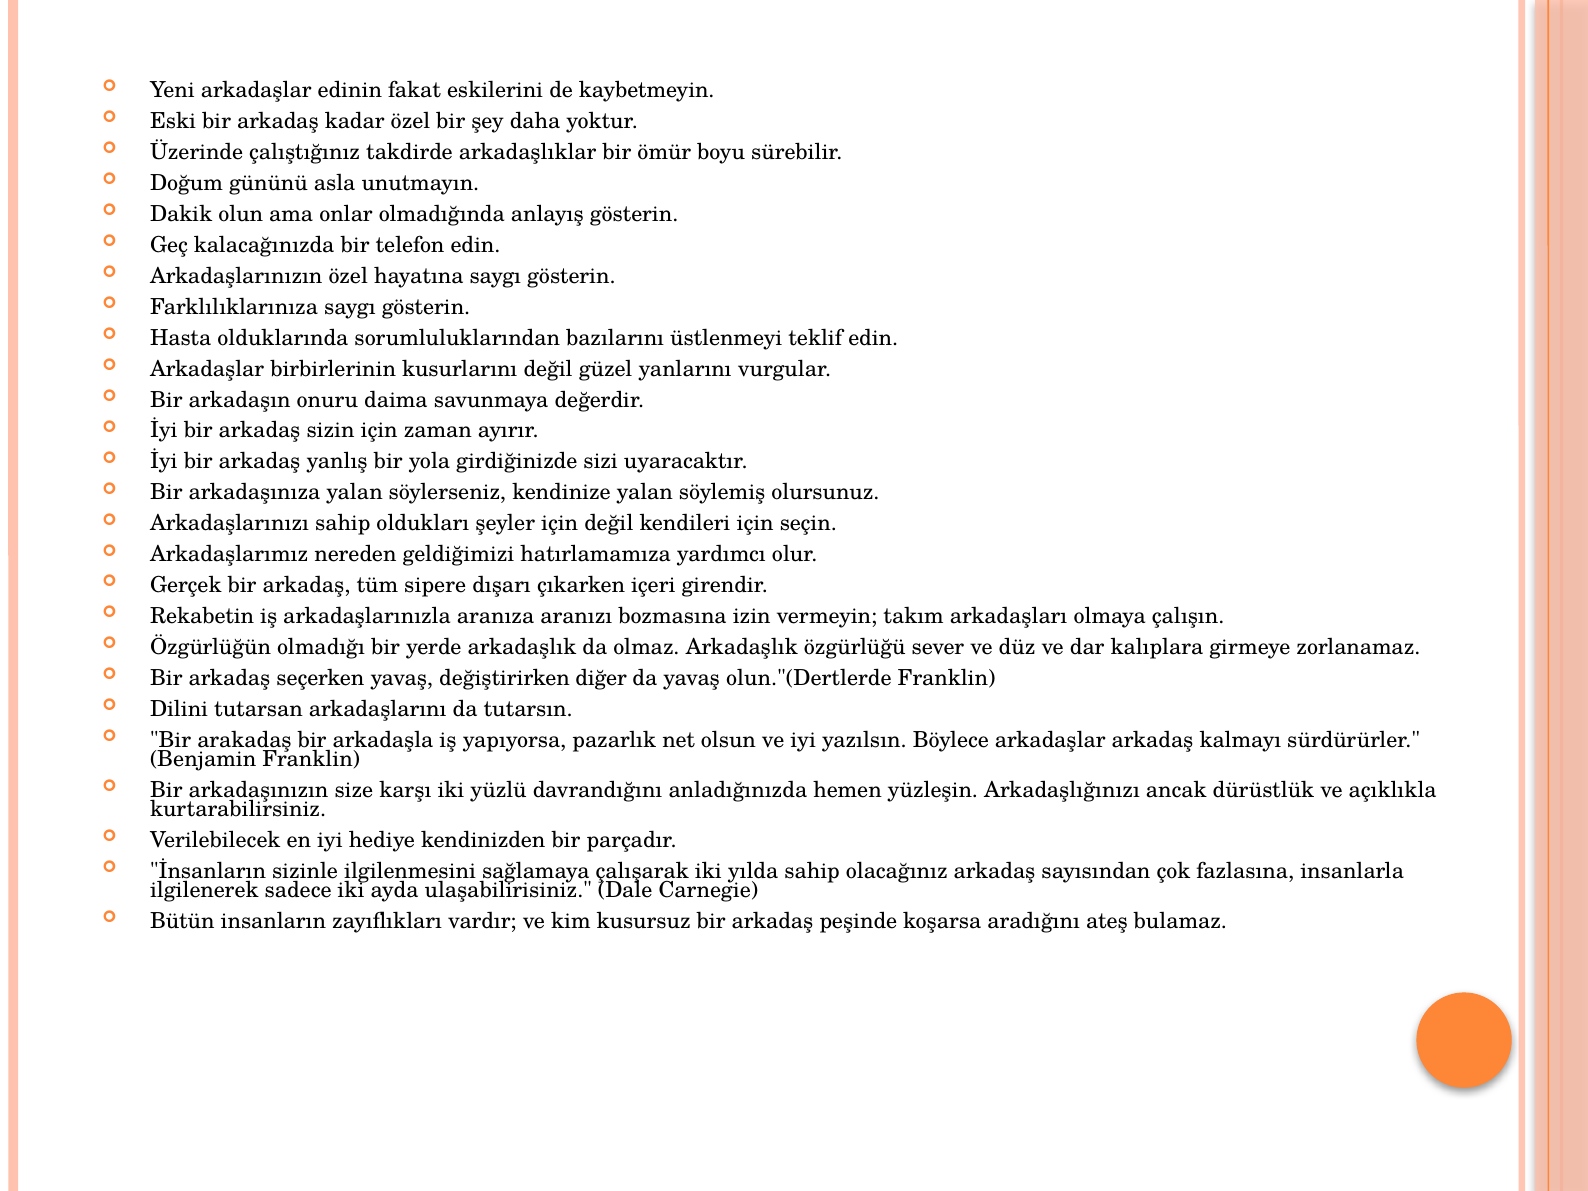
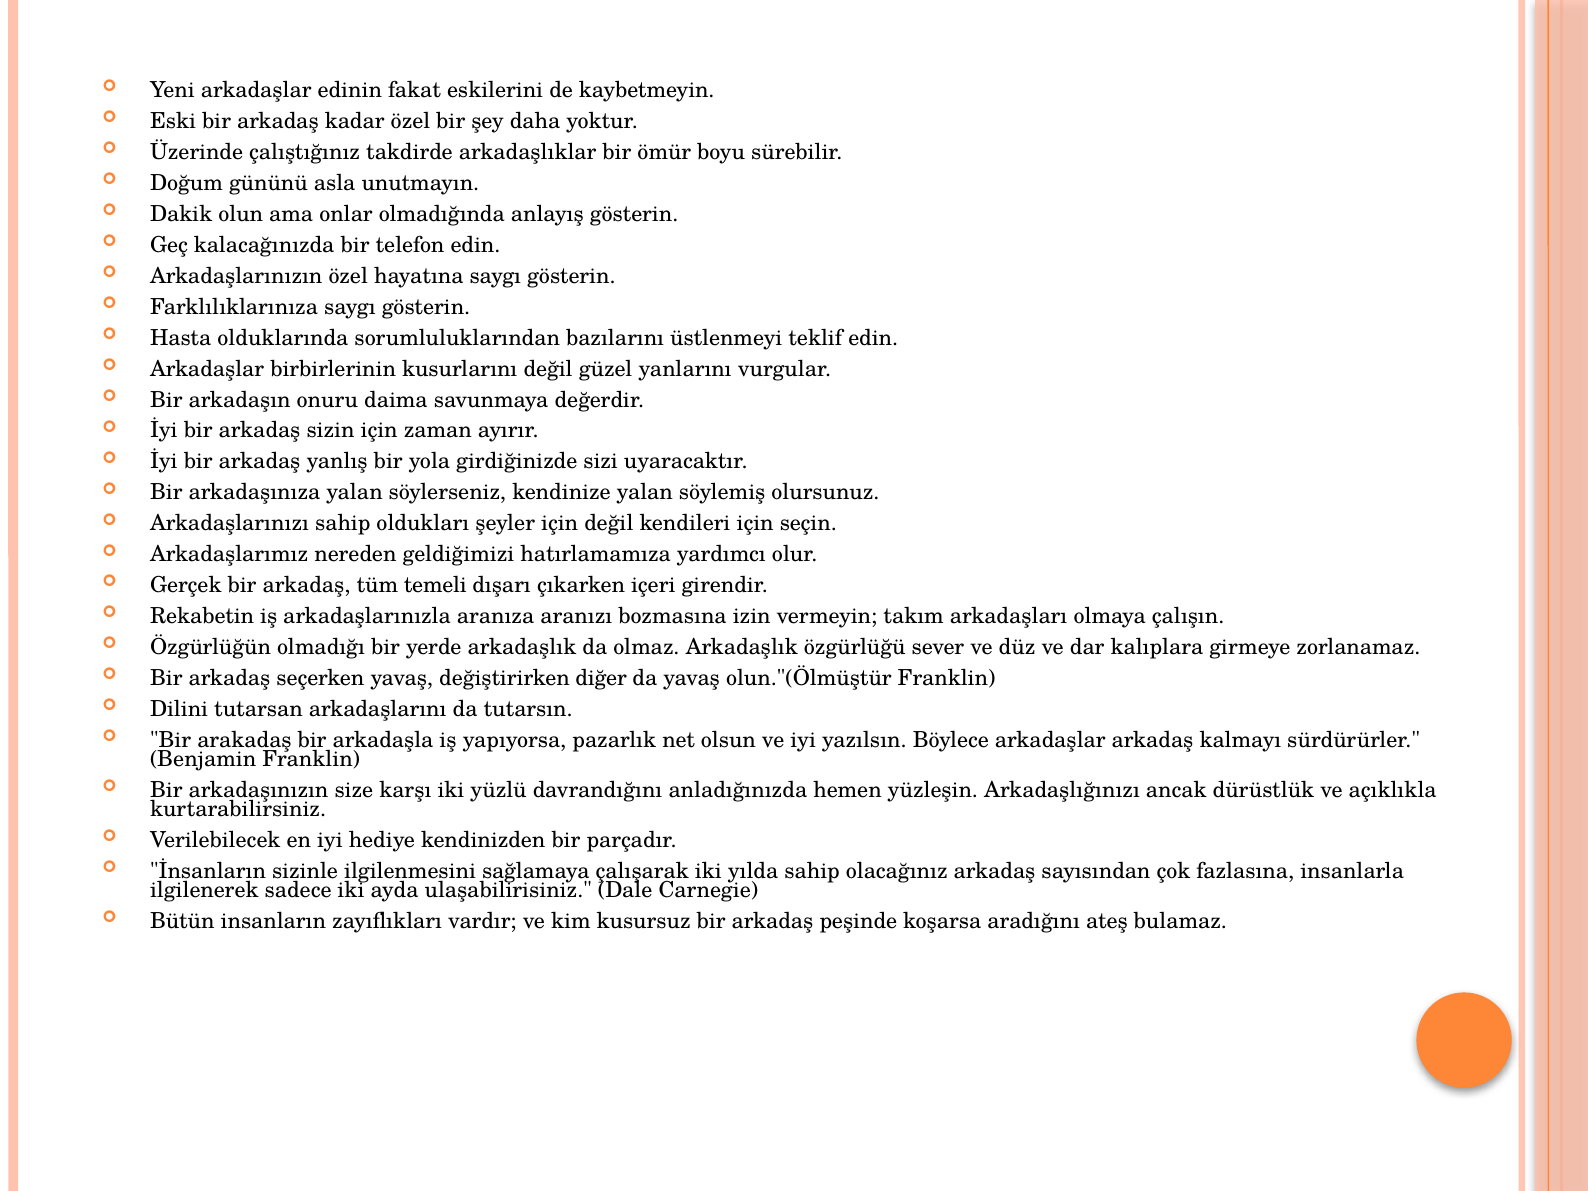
sipere: sipere -> temeli (435, 585)
olun."(Dertlerde: olun."(Dertlerde -> olun."(Ölmüştür (809, 678)
